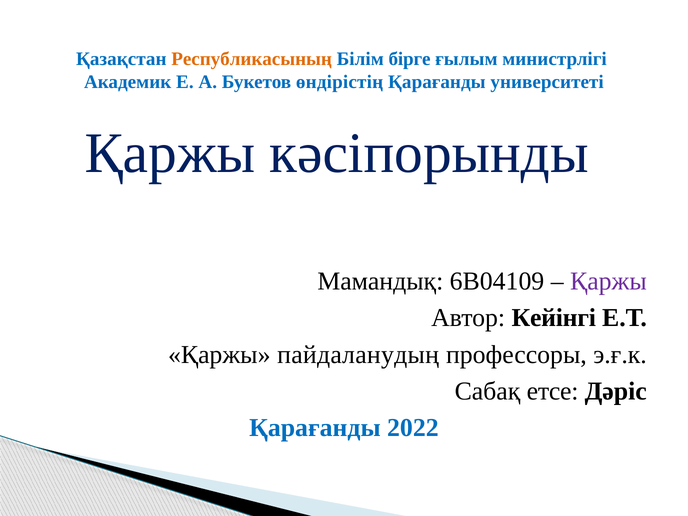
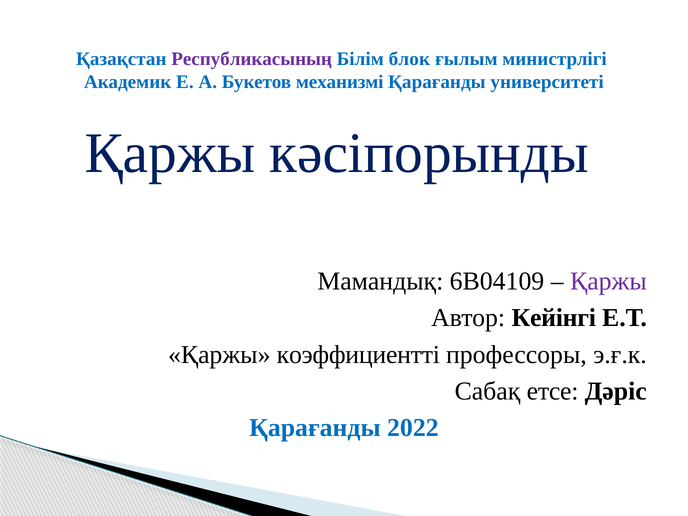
Республикасының colour: orange -> purple (252, 59)
бірге: бірге -> блок (409, 59)
өндірістің: өндірістің -> механизмі (340, 82)
пайдаланудың: пайдаланудың -> коэффициентті (358, 354)
